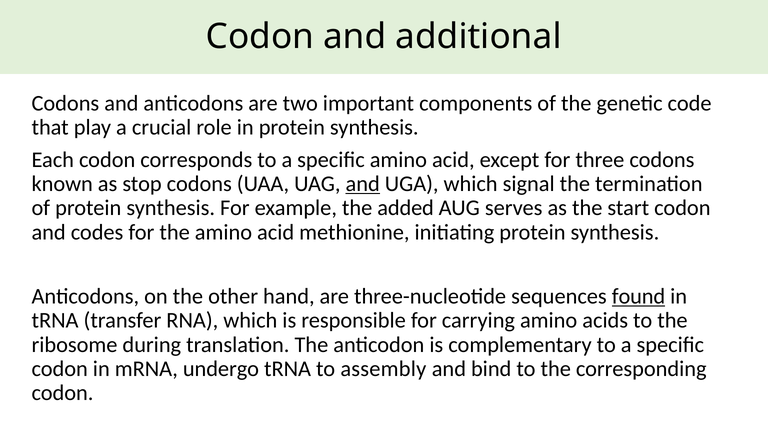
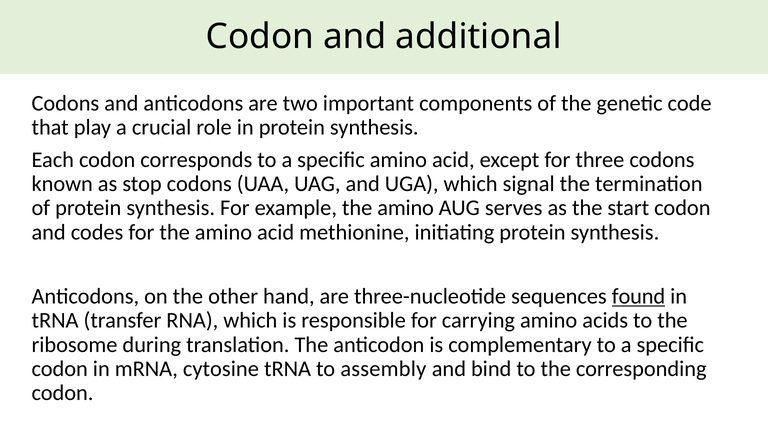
and underline: present -> none (363, 184)
example the added: added -> amino (406, 208)
undergo: undergo -> cytosine (221, 369)
